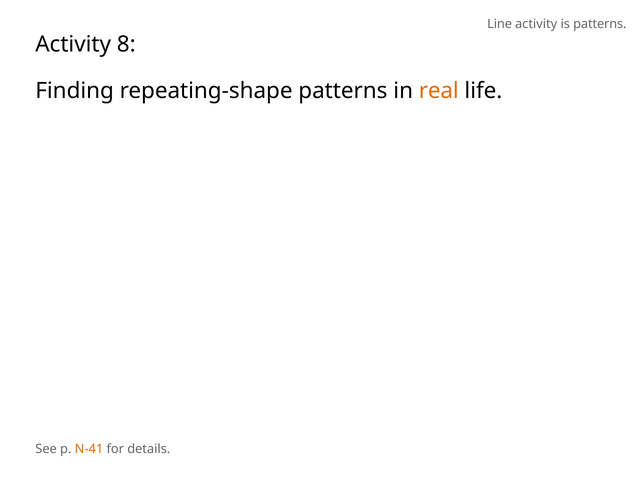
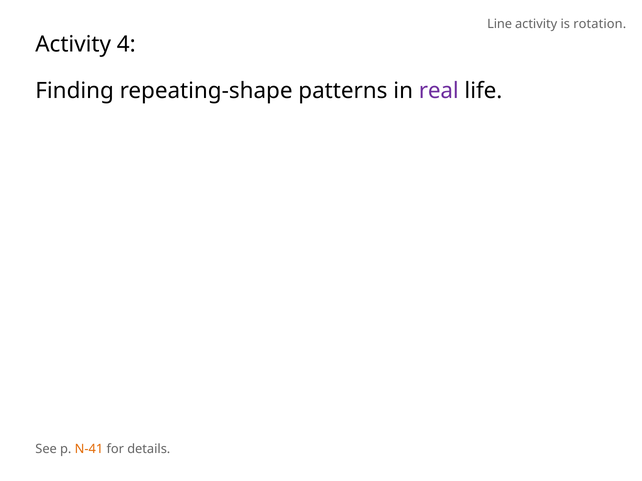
is patterns: patterns -> rotation (600, 24)
8: 8 -> 4 (126, 44)
real colour: orange -> purple (439, 91)
